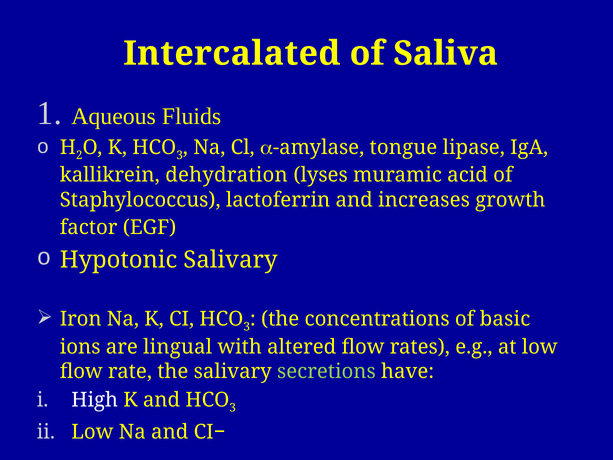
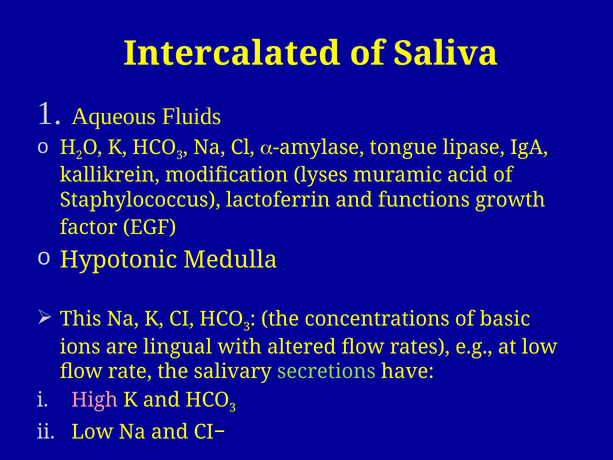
dehydration: dehydration -> modification (227, 175)
increases: increases -> functions (424, 200)
Hypotonic Salivary: Salivary -> Medulla (230, 260)
Iron: Iron -> This (81, 319)
High colour: white -> pink (95, 400)
